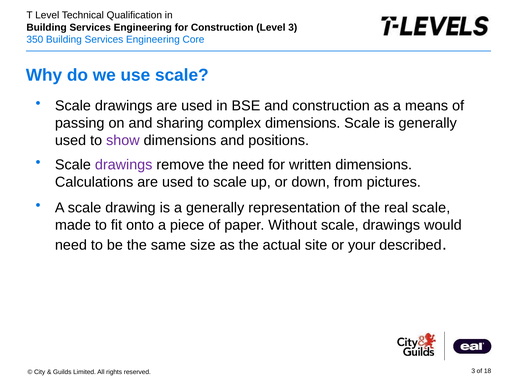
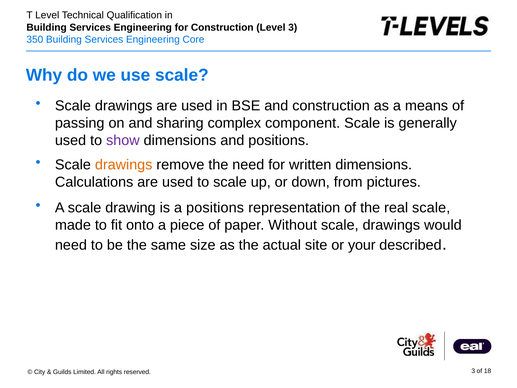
complex dimensions: dimensions -> component (303, 123)
drawings colour: purple -> orange (124, 165)
a generally: generally -> positions (215, 208)
